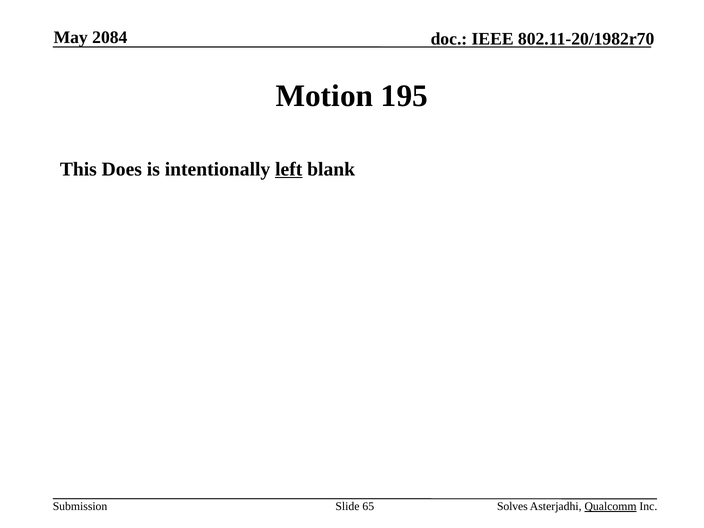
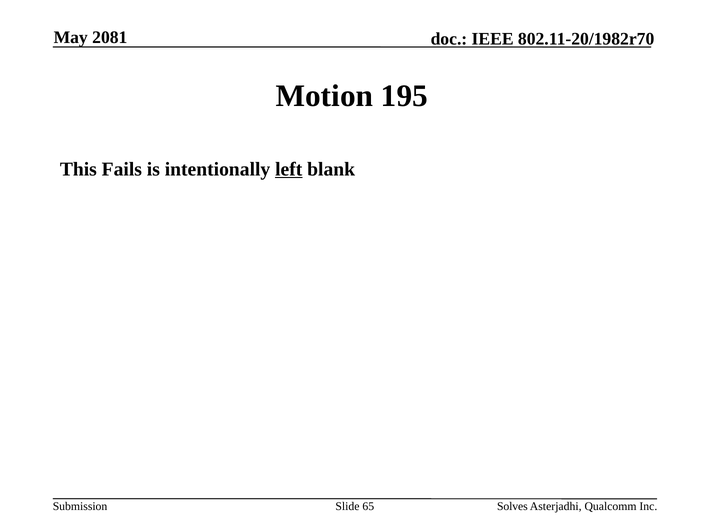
2084: 2084 -> 2081 (110, 37)
Does: Does -> Fails (122, 169)
Qualcomm underline: present -> none (611, 506)
